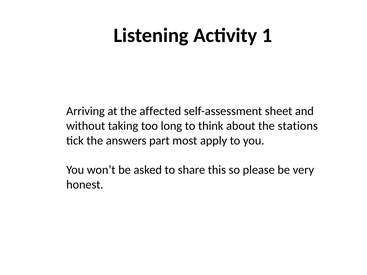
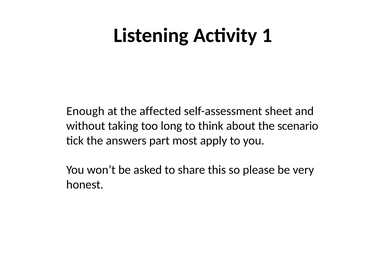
Arriving: Arriving -> Enough (85, 111)
stations: stations -> scenario (298, 126)
